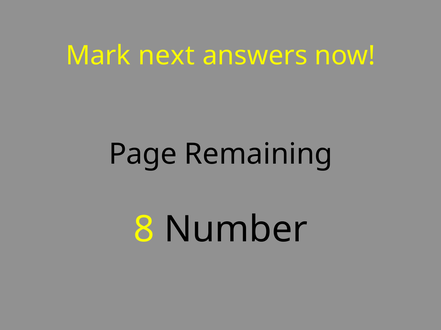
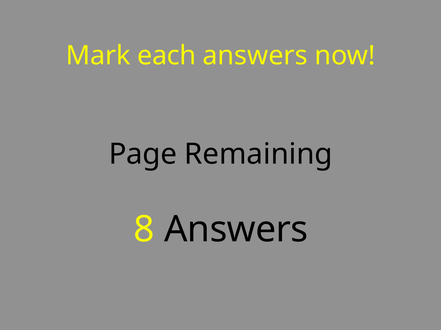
next: next -> each (167, 56)
8 Number: Number -> Answers (236, 230)
